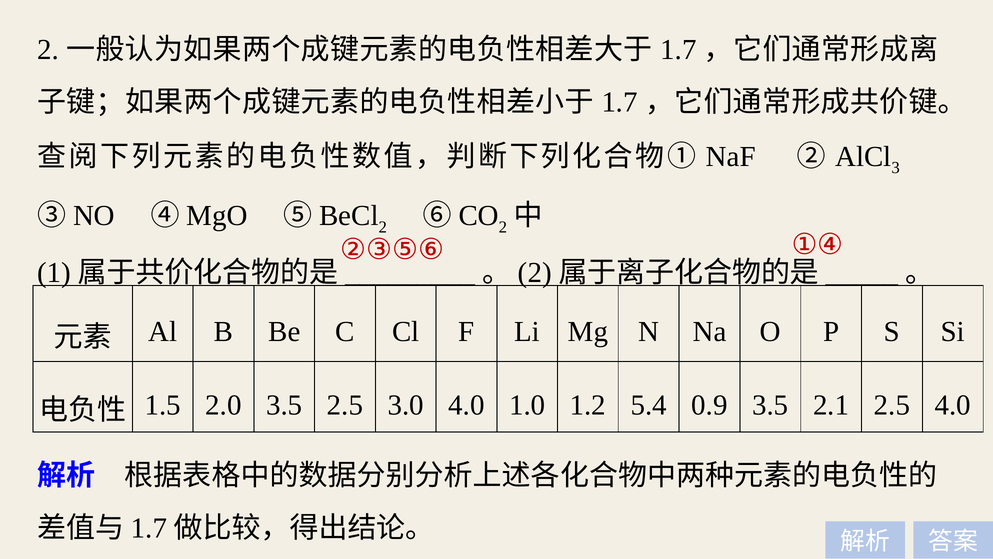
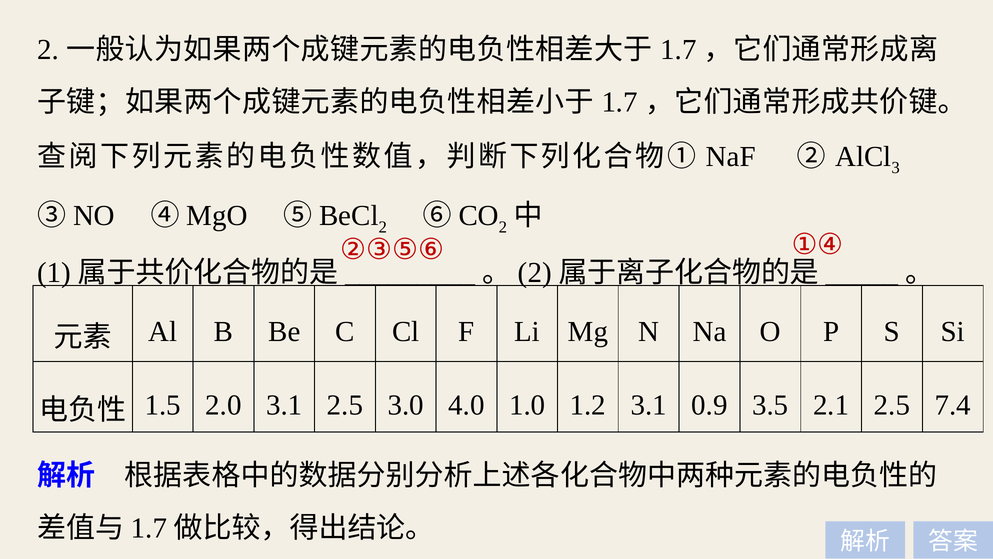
2.0 3.5: 3.5 -> 3.1 (284, 405)
1.2 5.4: 5.4 -> 3.1 (649, 405)
2.5 4.0: 4.0 -> 7.4 (953, 405)
